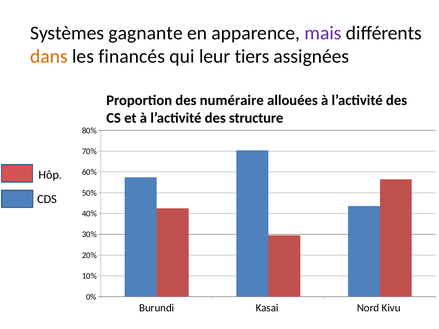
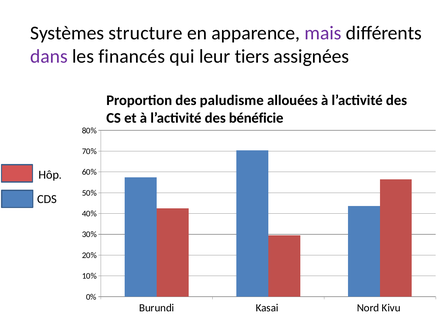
gagnante: gagnante -> structure (146, 33)
dans colour: orange -> purple (49, 56)
numéraire: numéraire -> paludisme (232, 101)
structure: structure -> bénéficie (256, 118)
